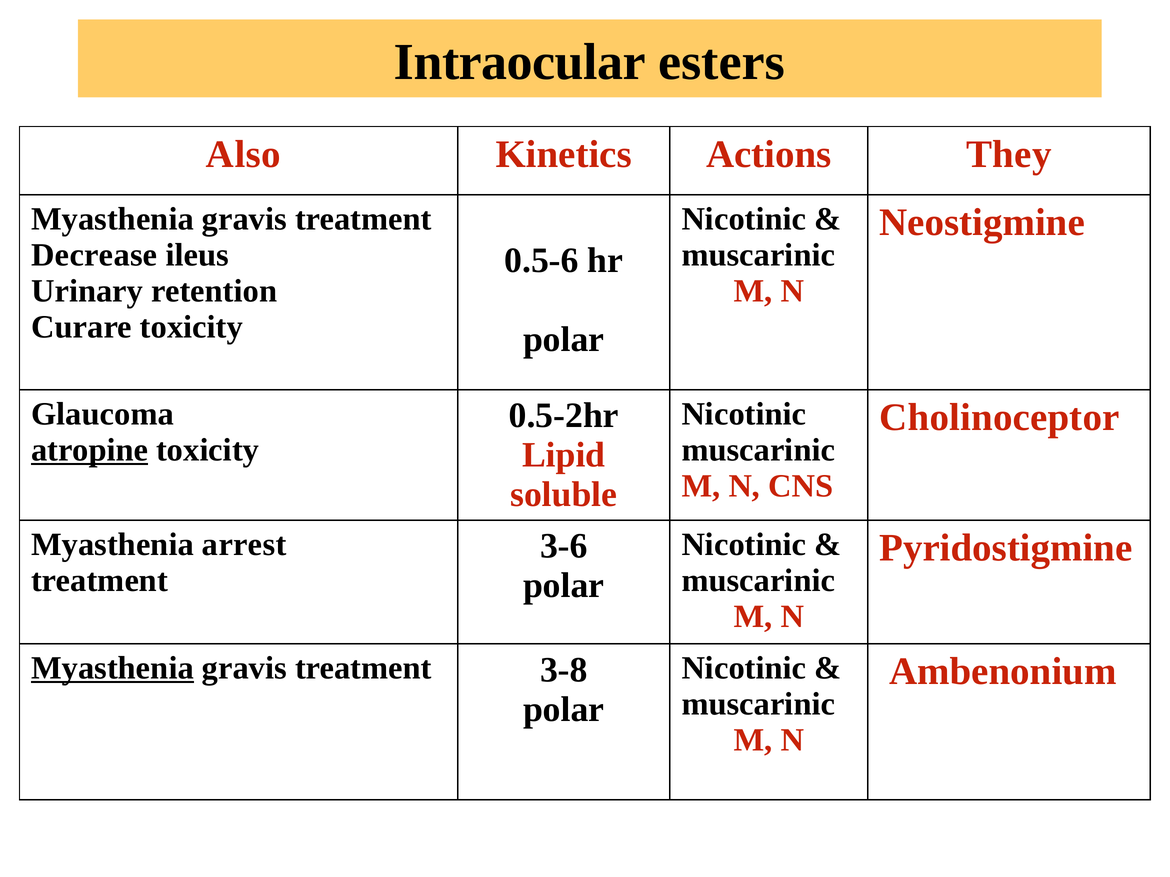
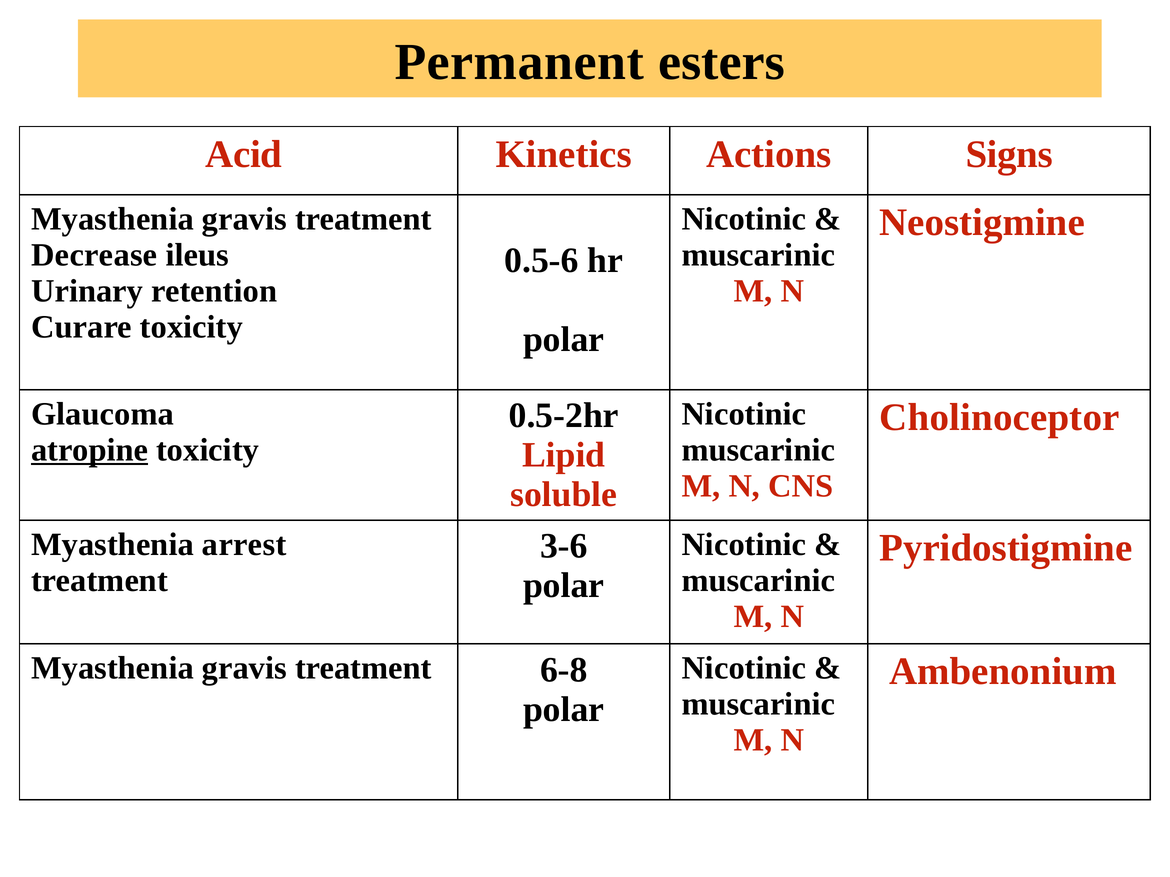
Intraocular: Intraocular -> Permanent (519, 62)
Also: Also -> Acid (244, 154)
They: They -> Signs (1009, 154)
Myasthenia underline: present -> none (112, 668)
3-8: 3-8 -> 6-8 (564, 670)
